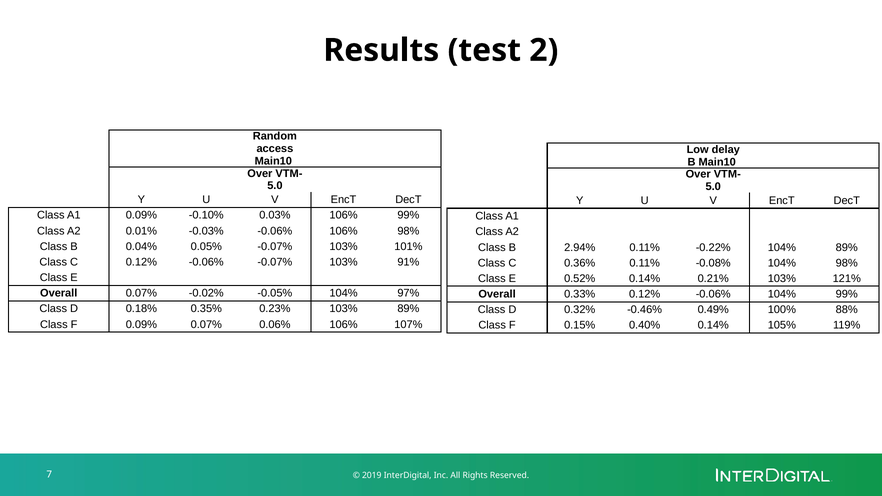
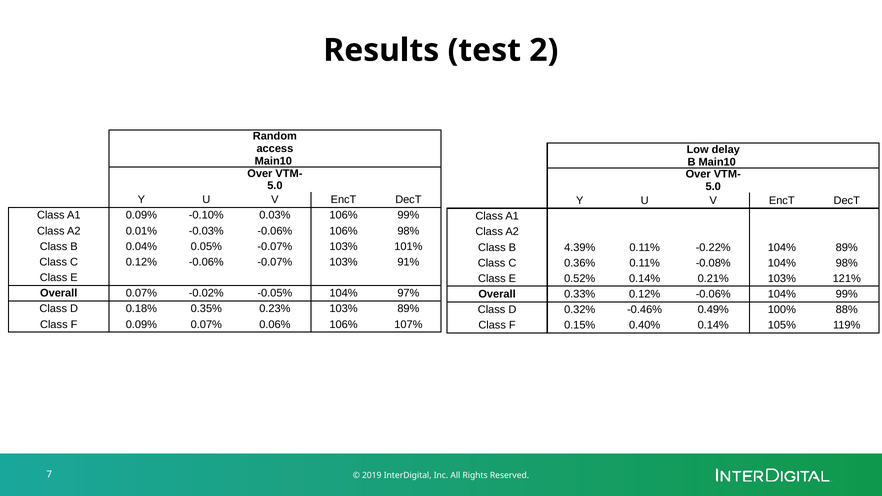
2.94%: 2.94% -> 4.39% (580, 247)
